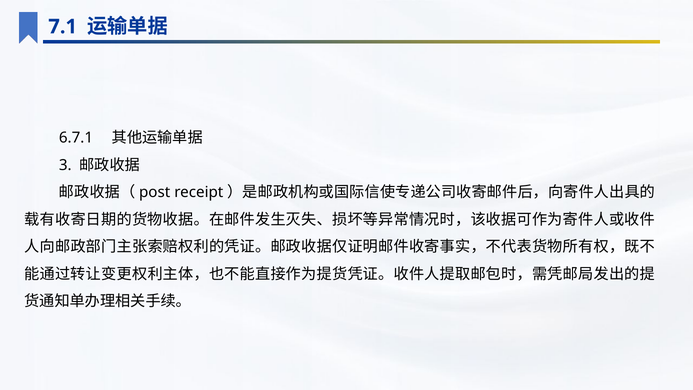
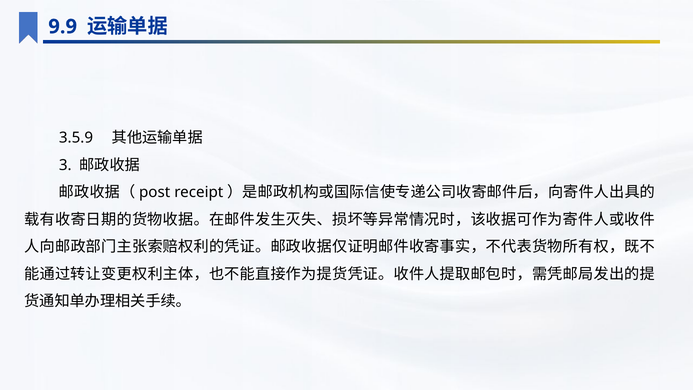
7.1: 7.1 -> 9.9 (63, 27)
6.7.1: 6.7.1 -> 3.5.9 (76, 138)
